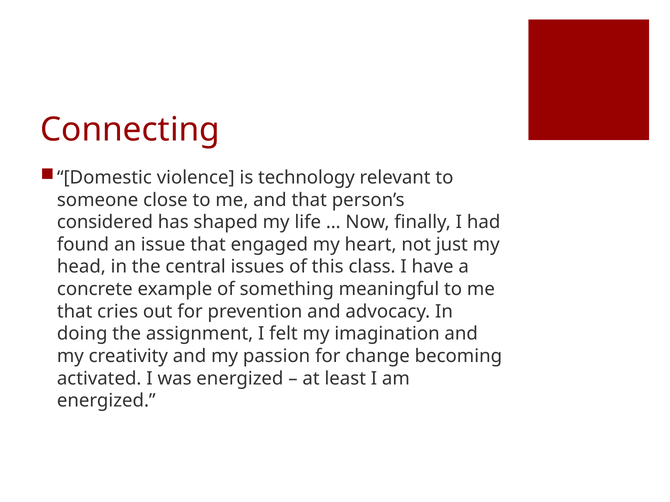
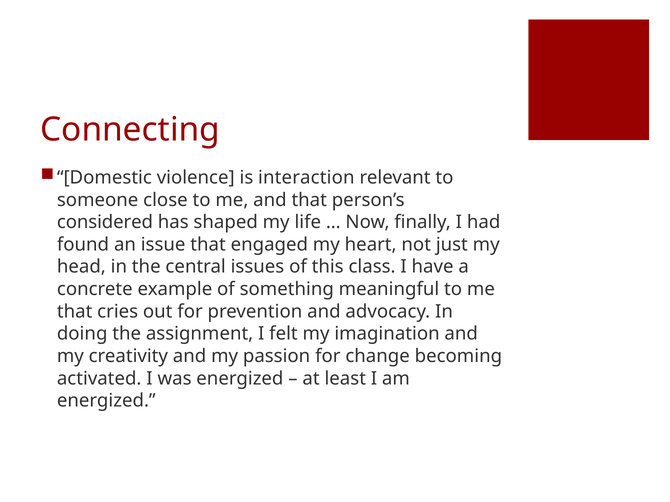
technology: technology -> interaction (306, 178)
